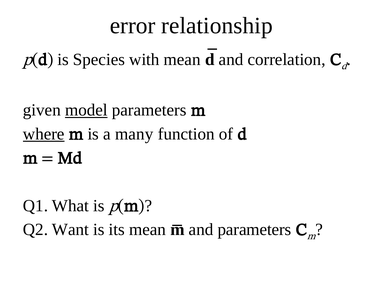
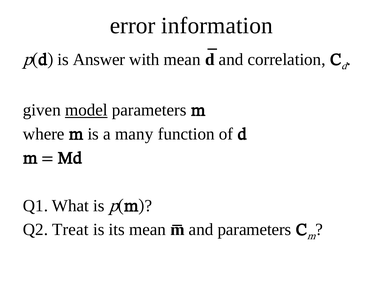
relationship: relationship -> information (217, 26)
Species: Species -> Answer (99, 59)
where underline: present -> none (44, 134)
Want: Want -> Treat (70, 229)
